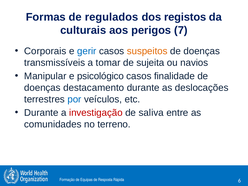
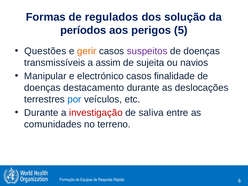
registos: registos -> solução (185, 17)
culturais: culturais -> períodos (83, 30)
7: 7 -> 5 (181, 30)
Corporais: Corporais -> Questões (45, 51)
gerir colour: blue -> orange (87, 51)
suspeitos colour: orange -> purple (147, 51)
tomar: tomar -> assim (108, 63)
psicológico: psicológico -> electrónico (100, 76)
